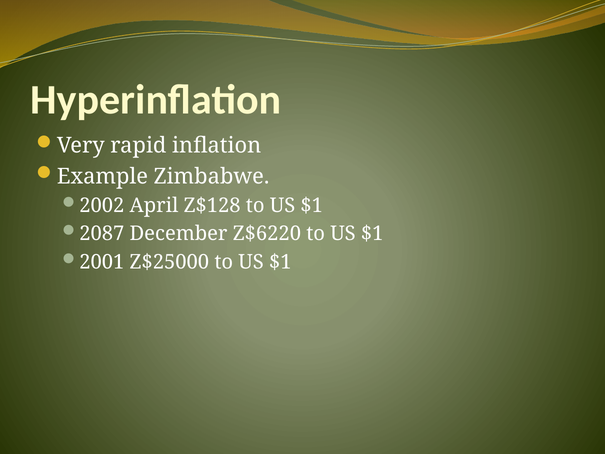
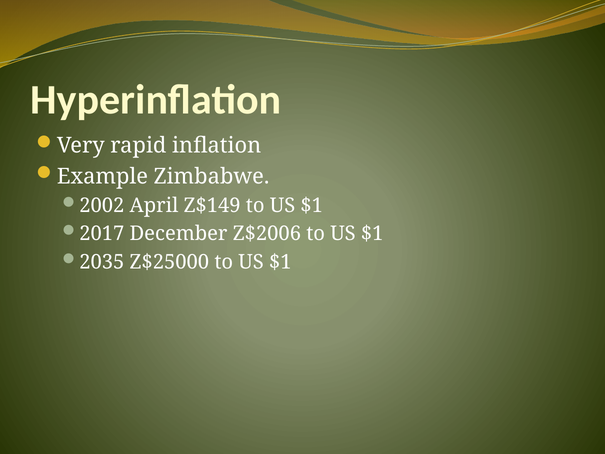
Z$128: Z$128 -> Z$149 (212, 205)
2087: 2087 -> 2017 (102, 234)
Z$6220: Z$6220 -> Z$2006 (267, 234)
2001: 2001 -> 2035 (102, 262)
